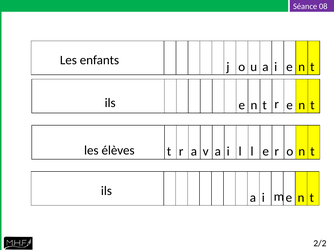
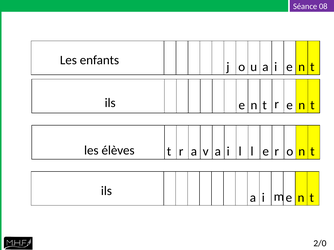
2/2: 2/2 -> 2/0 (320, 244)
